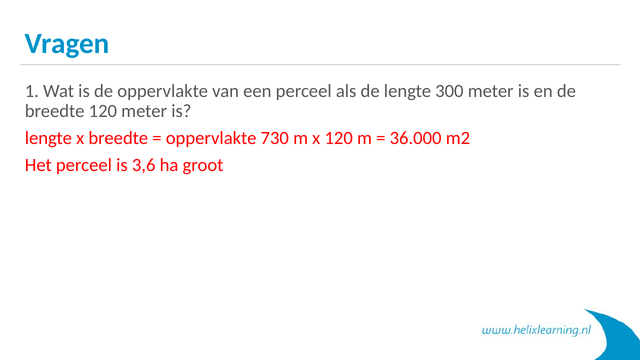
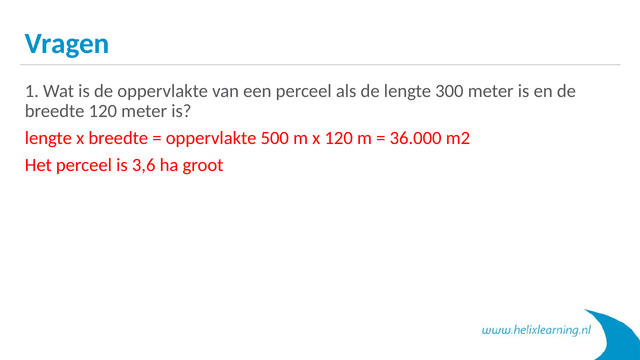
730: 730 -> 500 (275, 138)
